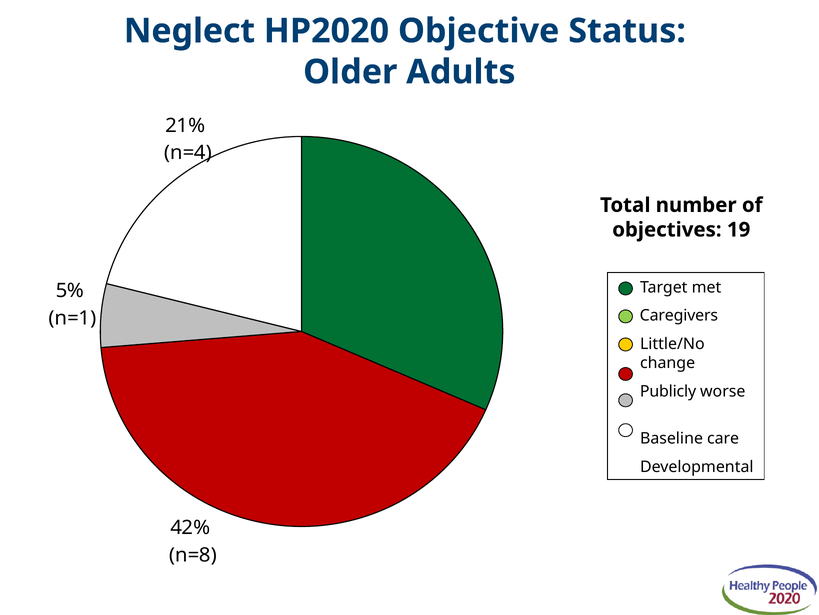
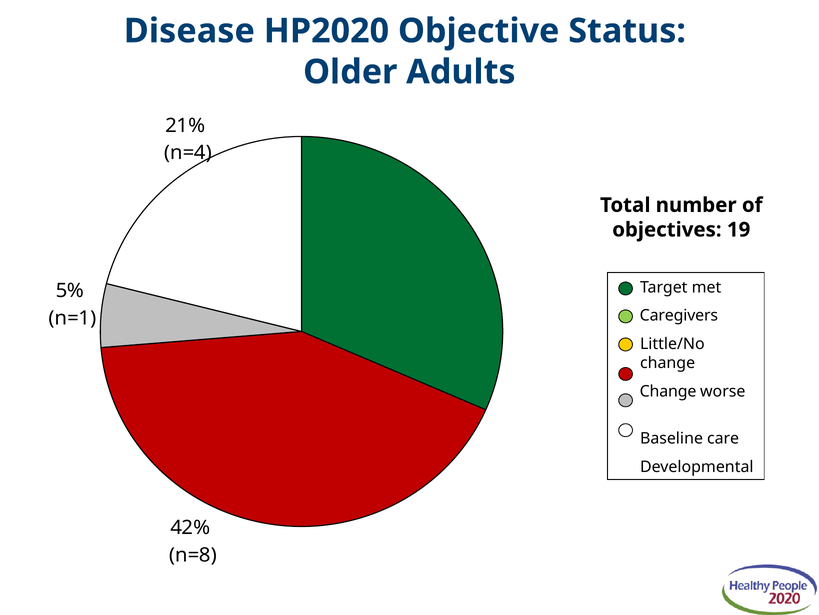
Neglect: Neglect -> Disease (189, 31)
Publicly: Publicly -> Change (668, 391)
